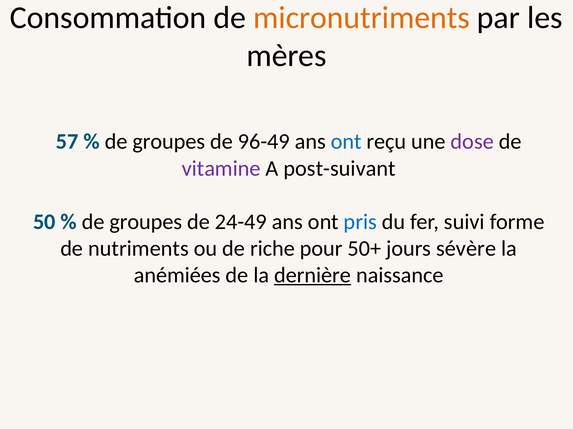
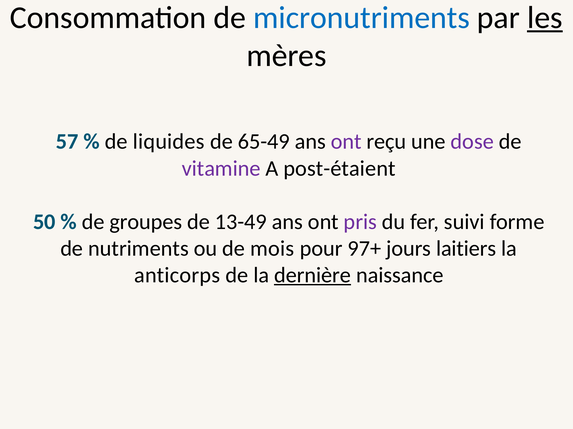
micronutriments colour: orange -> blue (362, 18)
les underline: none -> present (545, 18)
groupes: groupes -> liquides (169, 142)
96-49: 96-49 -> 65-49 (264, 142)
ont colour: blue -> purple (346, 142)
post-suivant: post-suivant -> post-étaient (340, 169)
24-49: 24-49 -> 13-49 (241, 222)
pris colour: blue -> purple (360, 222)
riche: riche -> mois (272, 249)
50+: 50+ -> 97+ (364, 249)
sévère: sévère -> laitiers (466, 249)
anémiées: anémiées -> anticorps (177, 276)
